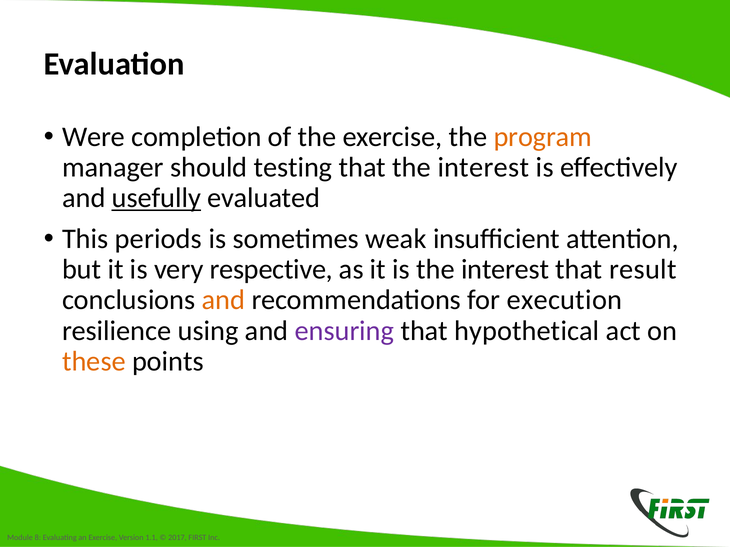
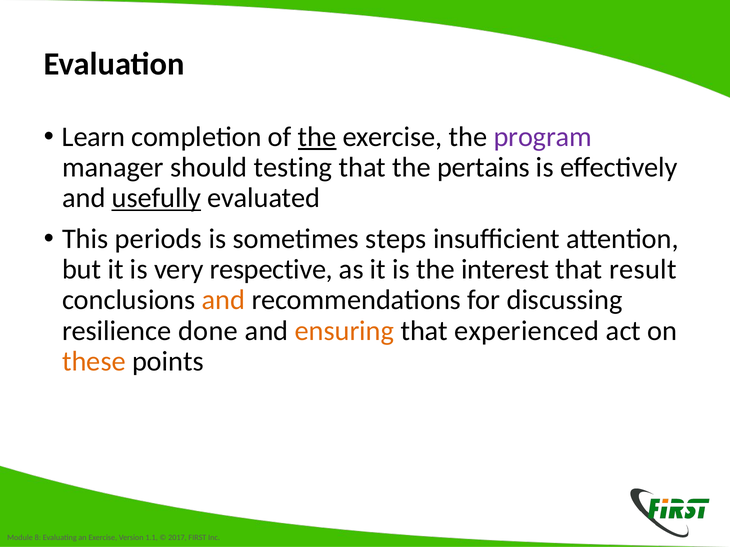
Were: Were -> Learn (94, 137)
the underline: none -> present (317, 137)
program colour: orange -> purple (543, 137)
that the interest: interest -> pertains (484, 168)
weak: weak -> steps (396, 239)
execution: execution -> discussing (565, 300)
using: using -> done (208, 331)
ensuring colour: purple -> orange (344, 331)
hypothetical: hypothetical -> experienced (527, 331)
